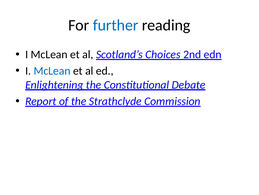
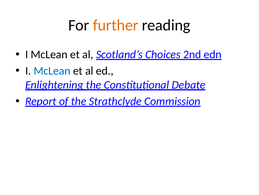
further colour: blue -> orange (116, 25)
